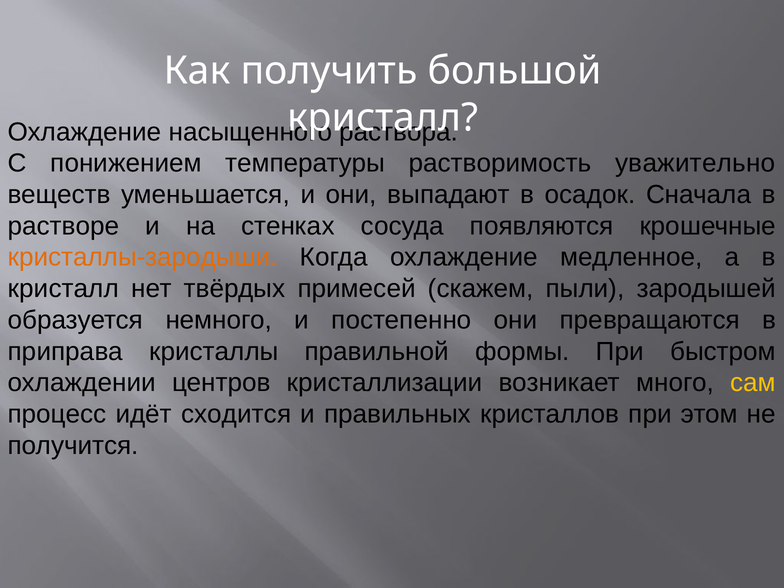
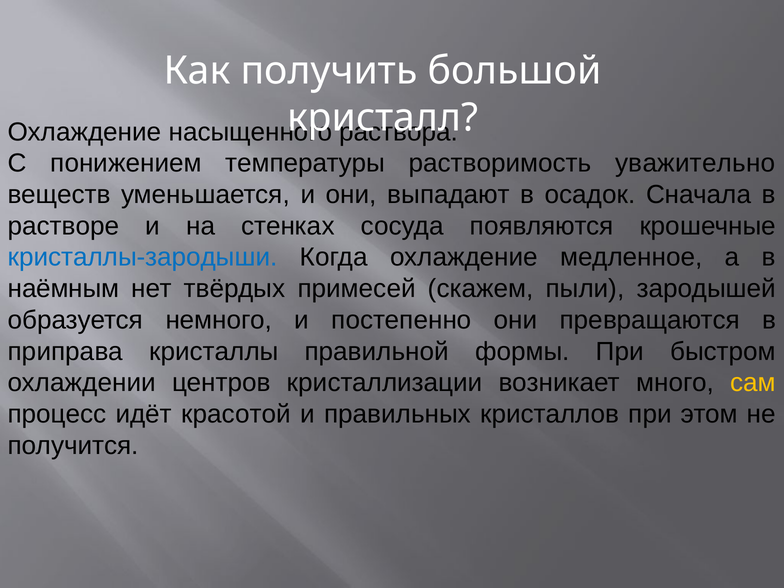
кристаллы-зародыши colour: orange -> blue (143, 257)
кристалл: кристалл -> наёмным (64, 289)
сходится: сходится -> красотой (236, 414)
